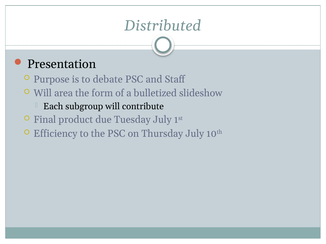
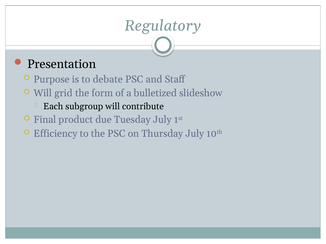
Distributed: Distributed -> Regulatory (163, 26)
area: area -> grid (63, 93)
